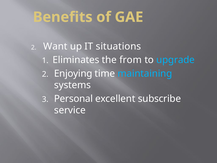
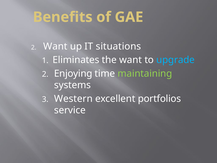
the from: from -> want (131, 60)
maintaining colour: light blue -> light green (145, 73)
Personal: Personal -> Western (73, 98)
subscribe: subscribe -> portfolios (159, 98)
